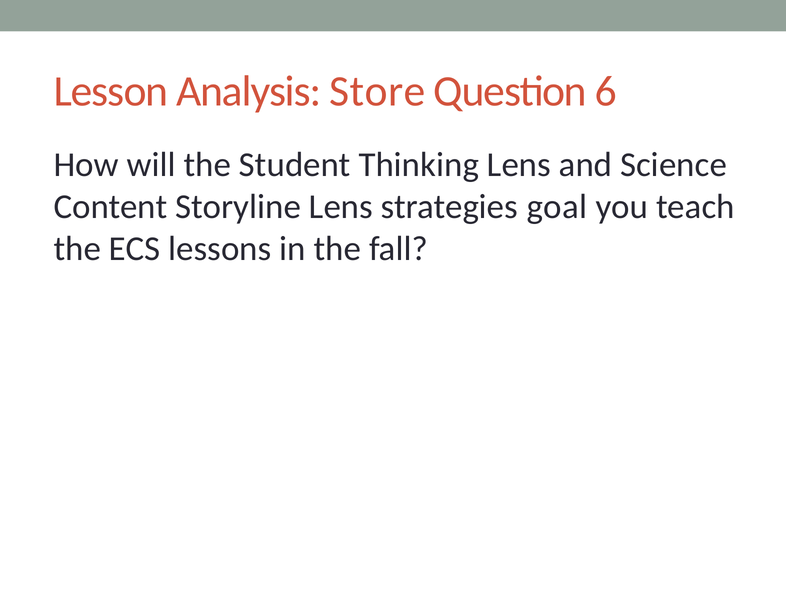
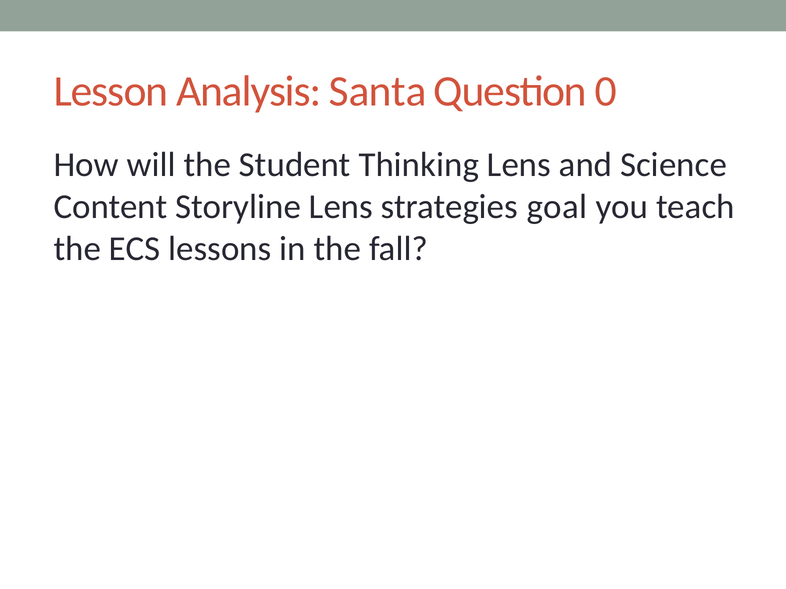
Store: Store -> Santa (378, 91)
6: 6 -> 0 (606, 91)
